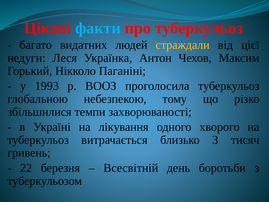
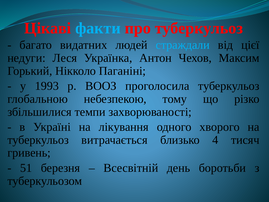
страждали colour: yellow -> light blue (183, 45)
3: 3 -> 4 (215, 140)
22: 22 -> 51 (26, 168)
